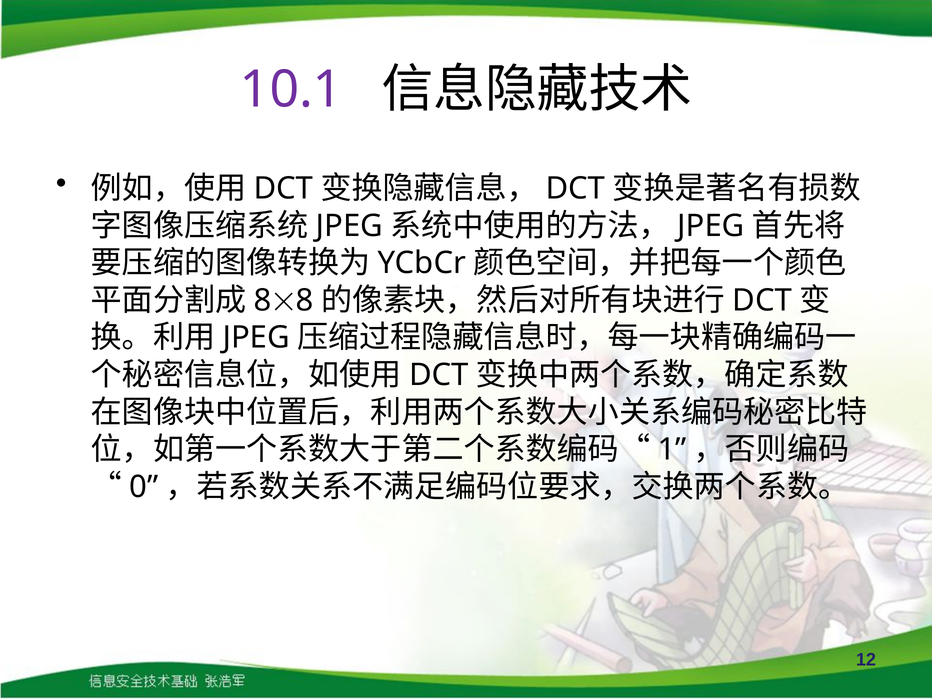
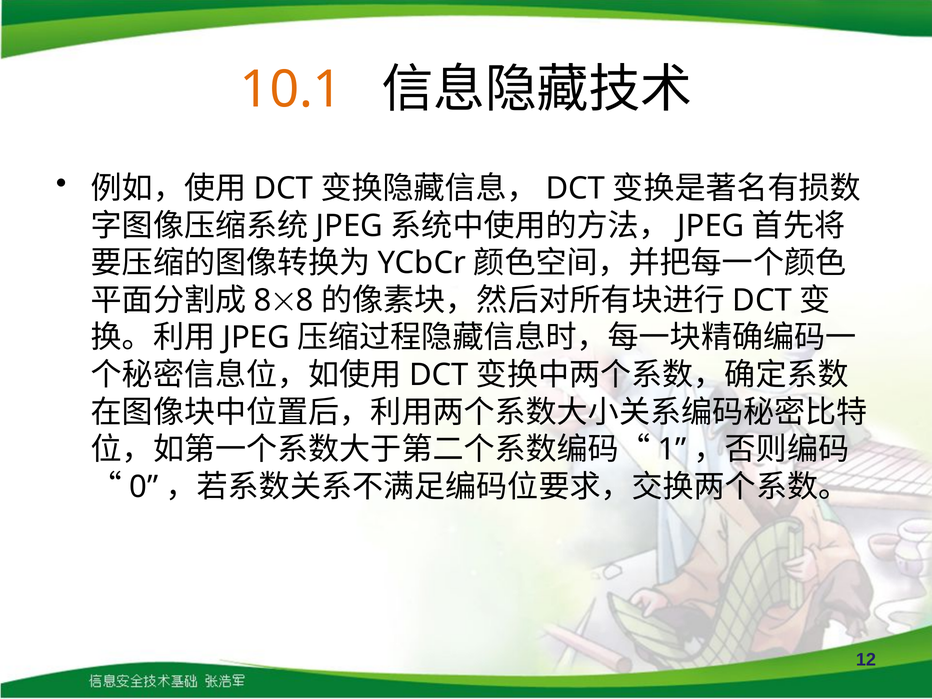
10.1 colour: purple -> orange (291, 90)
